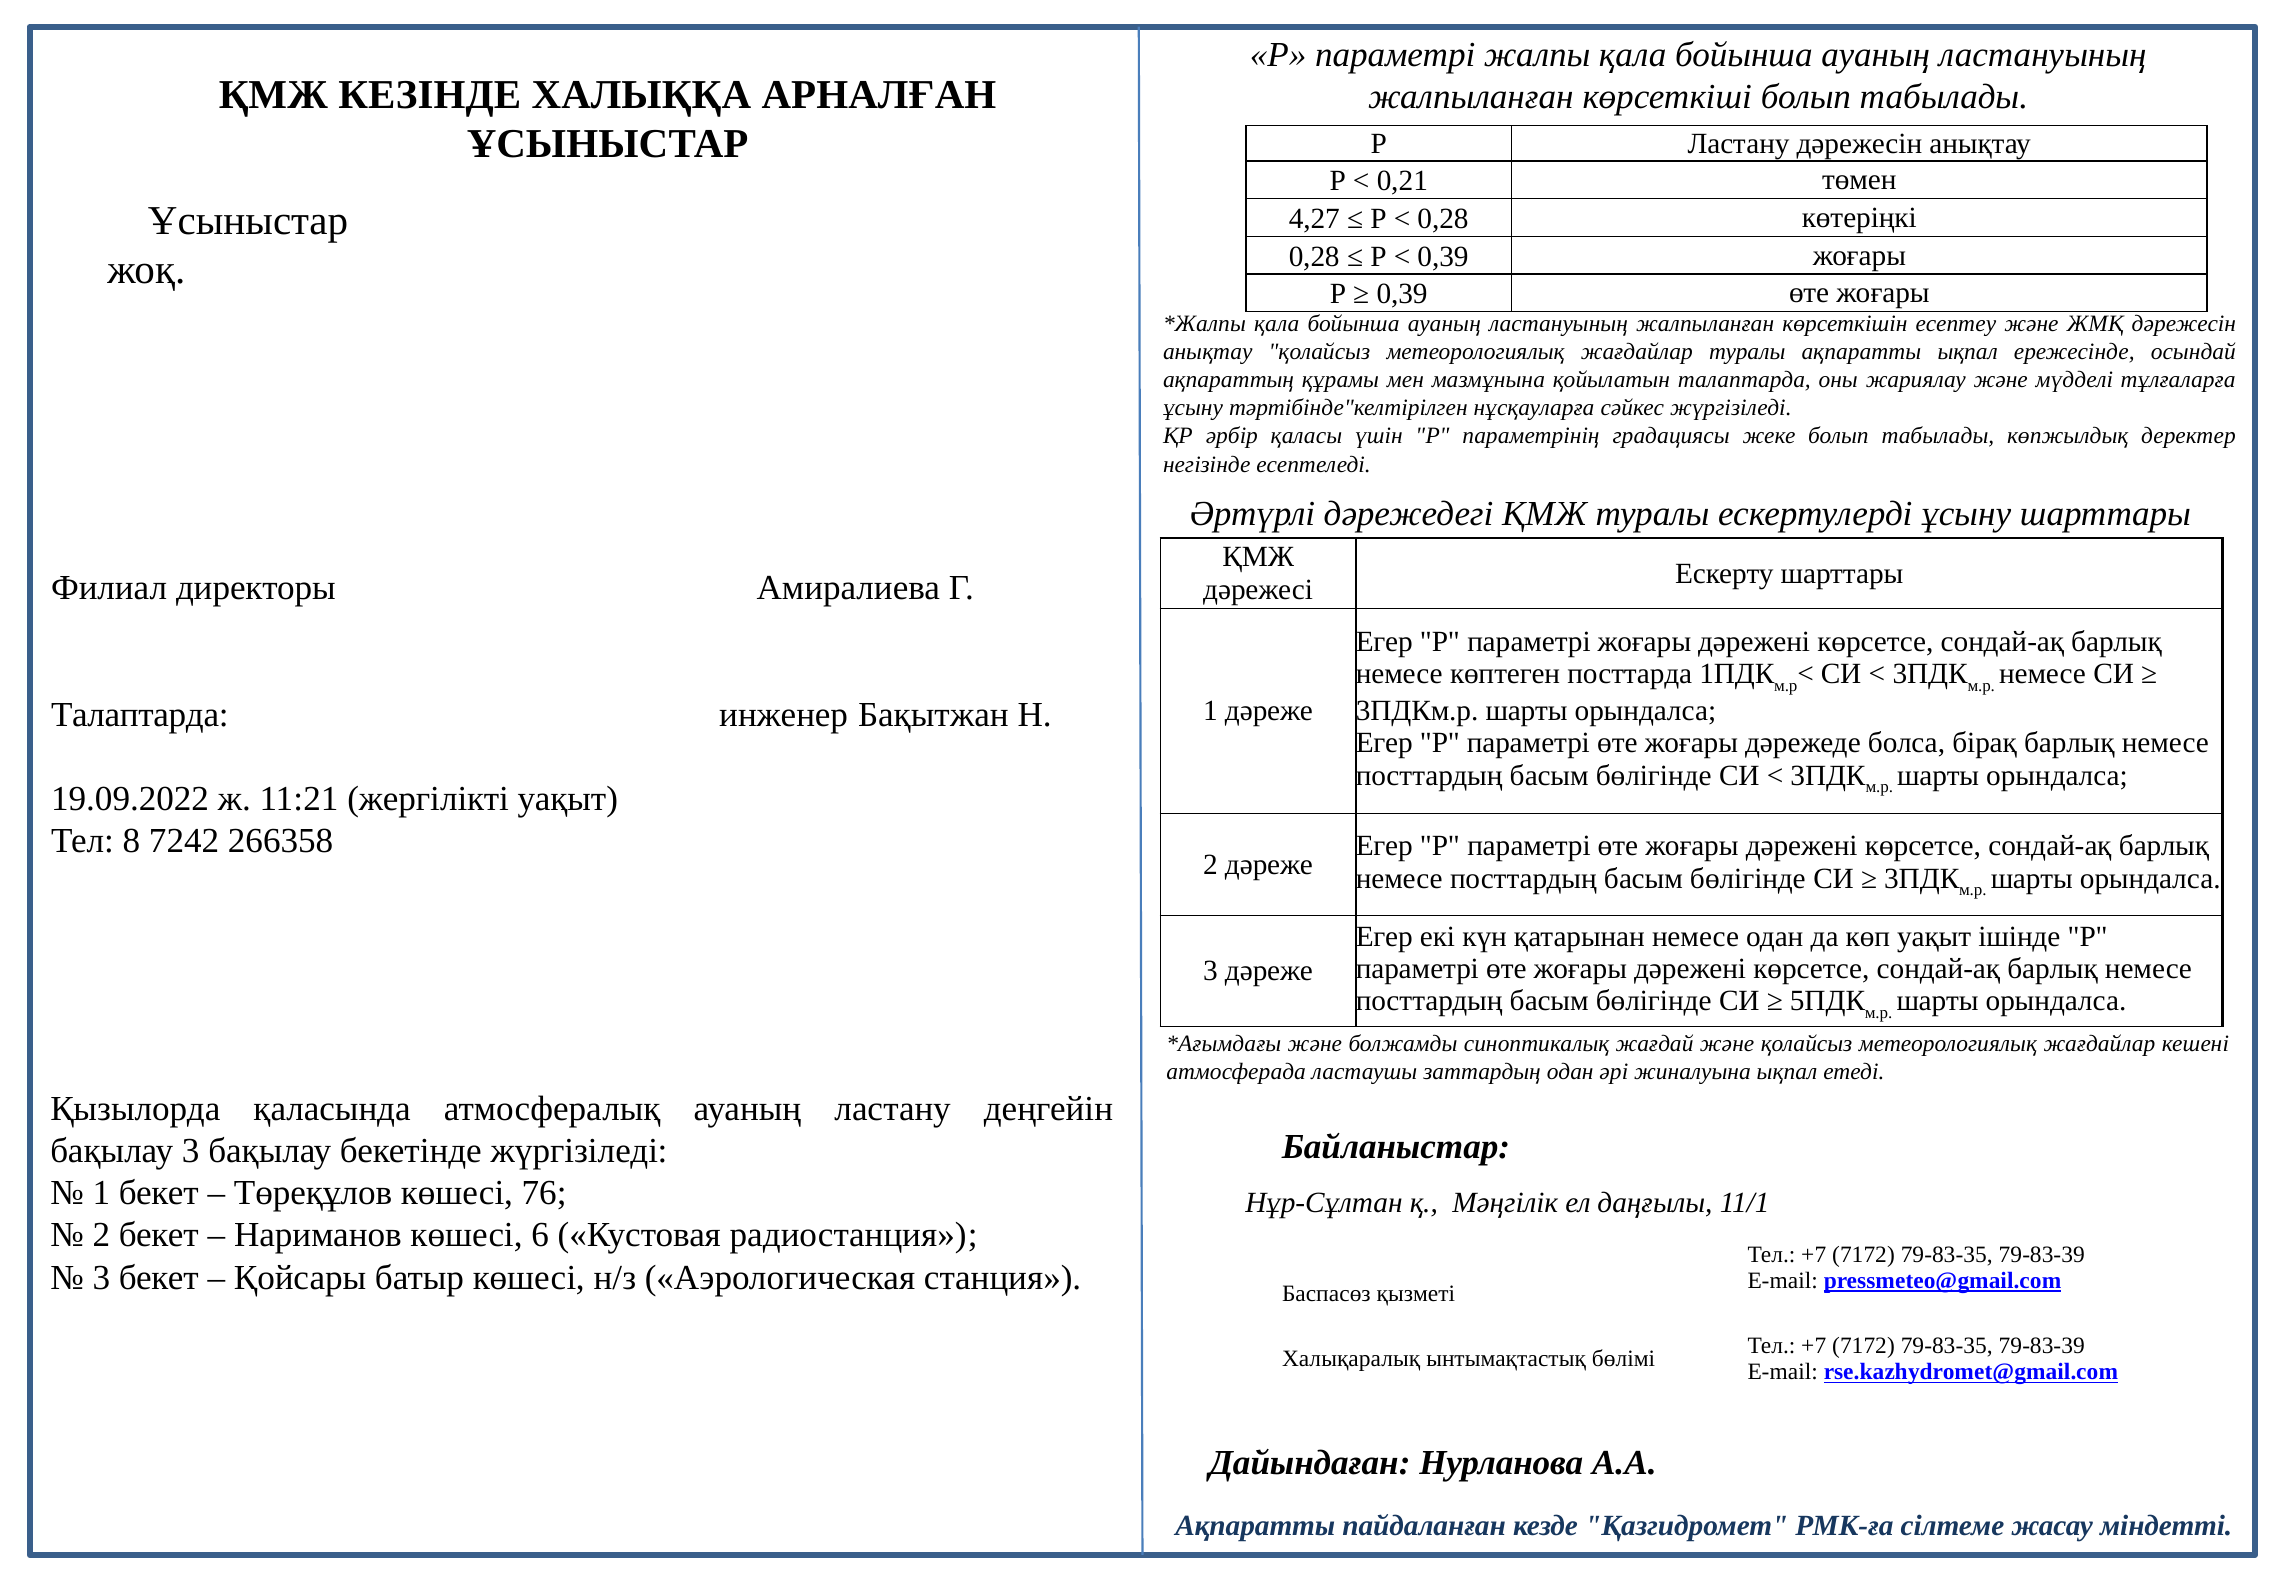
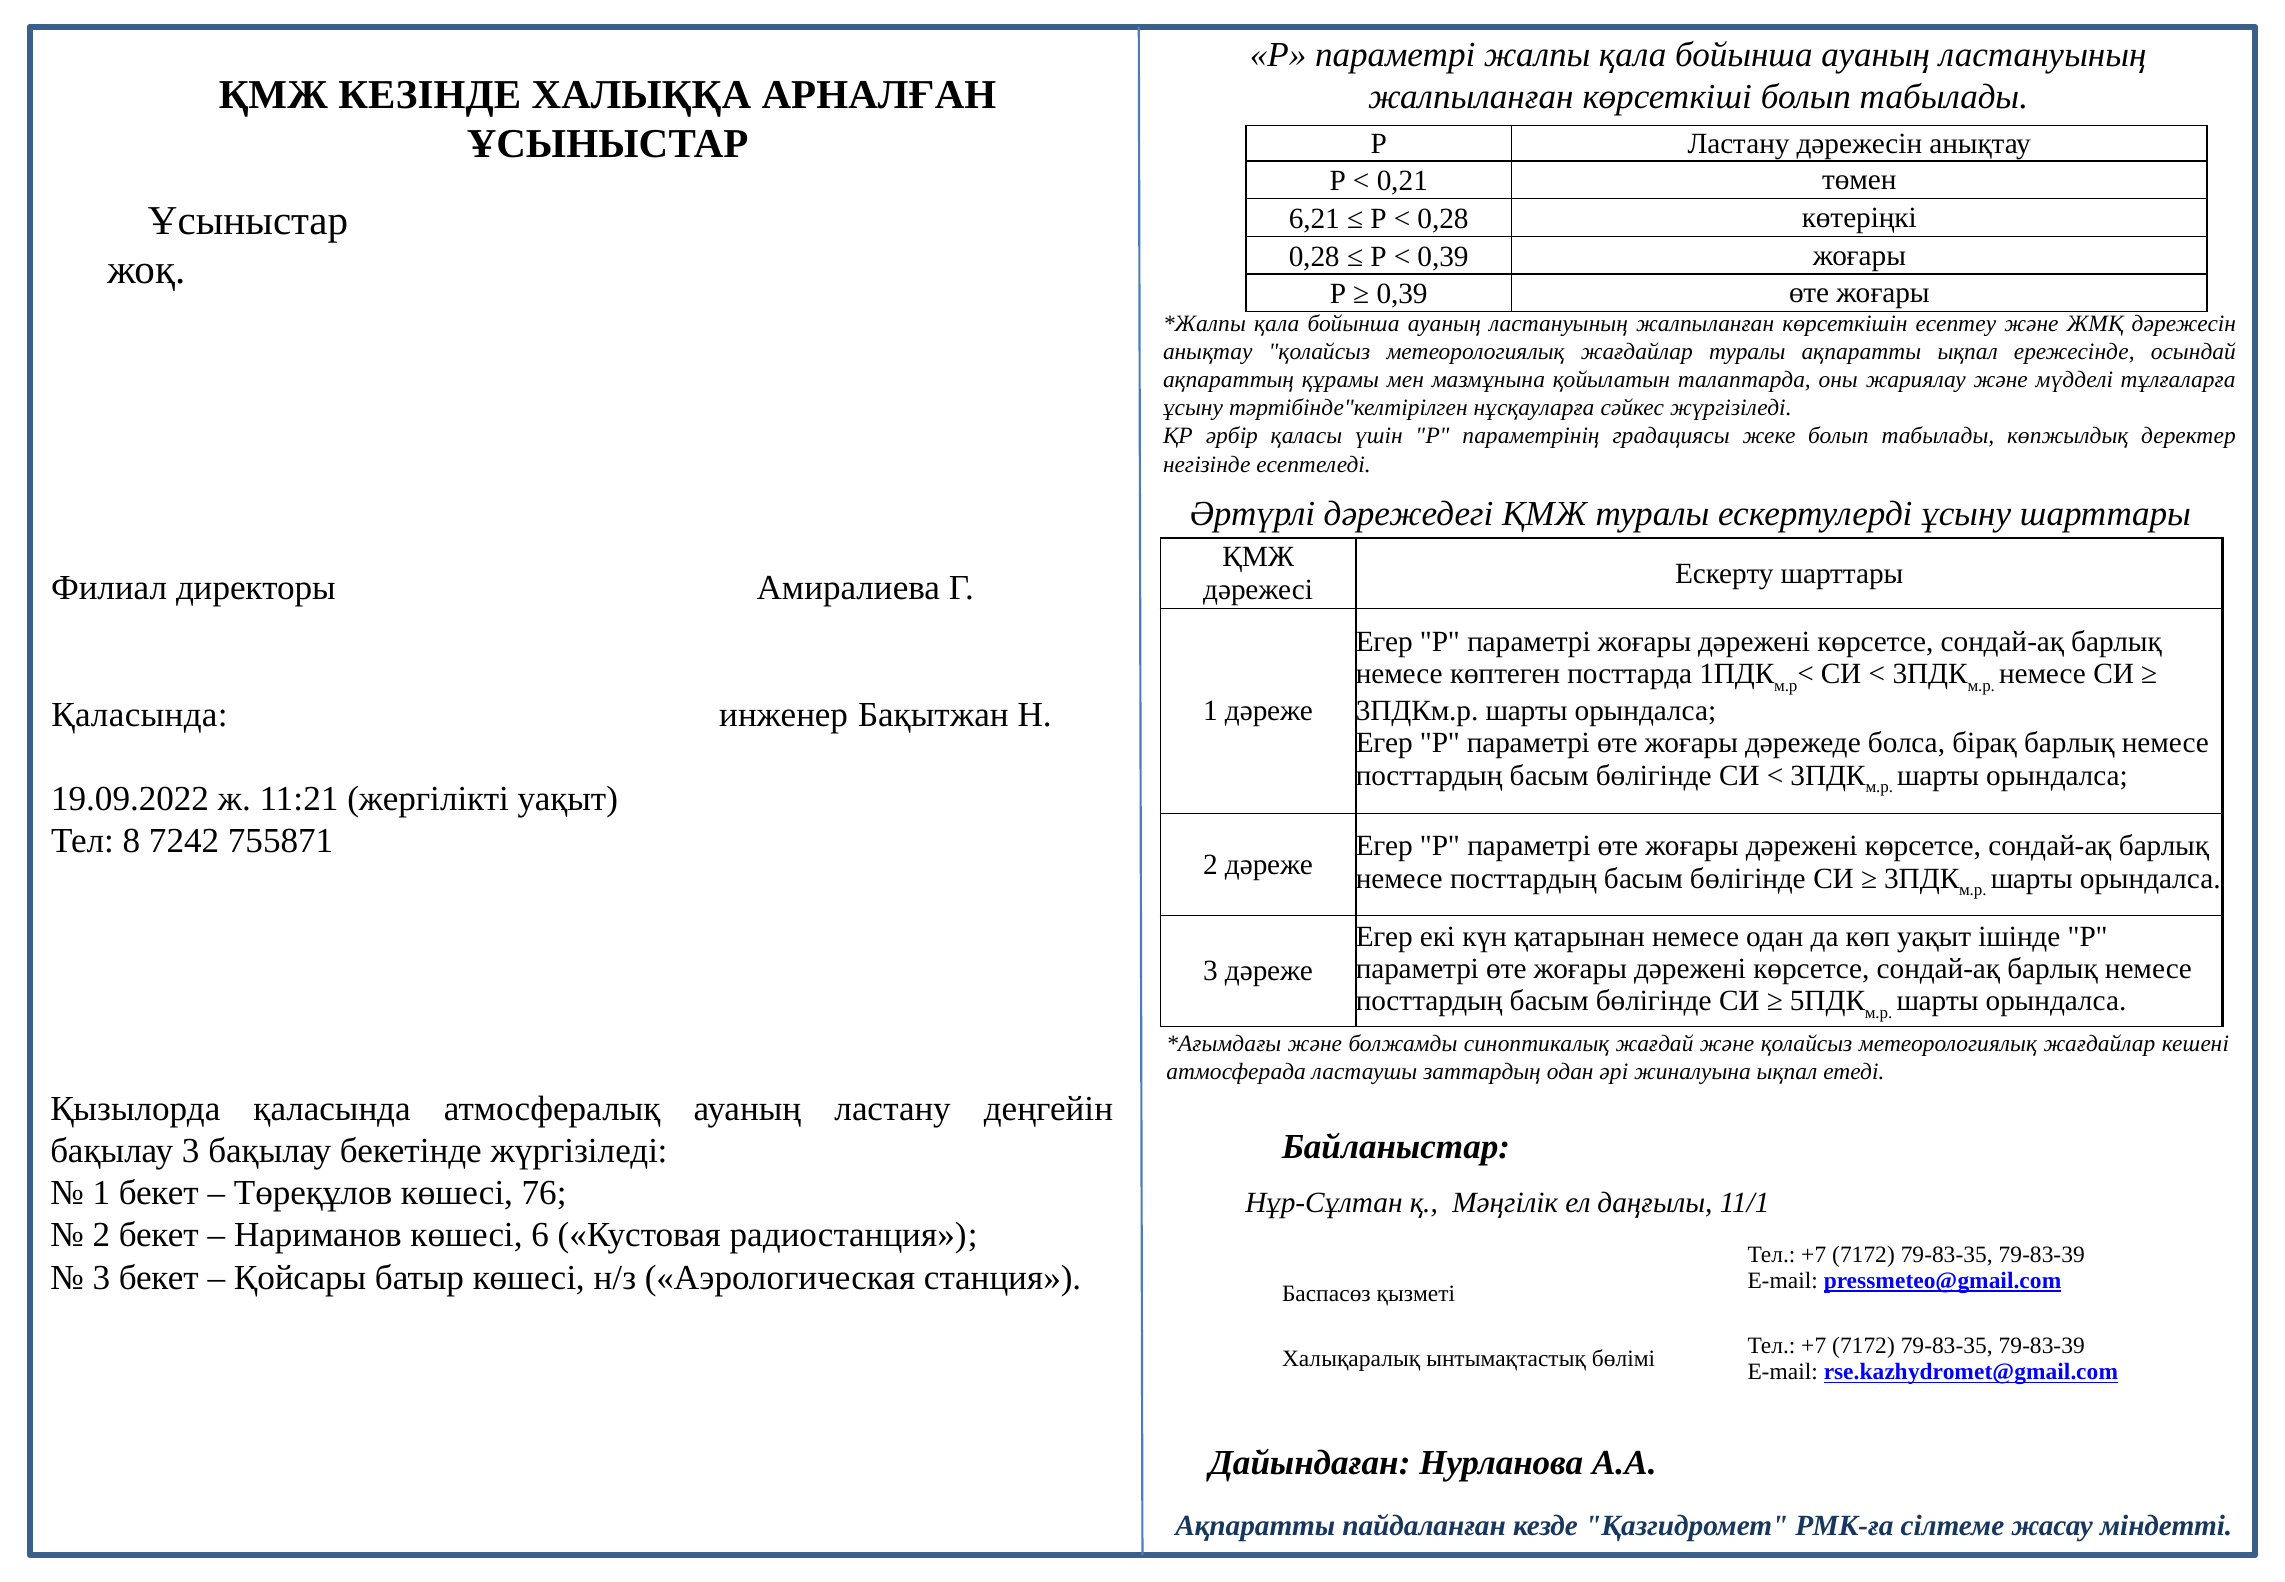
4,27: 4,27 -> 6,21 (1314, 219)
Талаптарда: Талаптарда -> Қаласында (139, 715)
266358: 266358 -> 755871 (281, 841)
